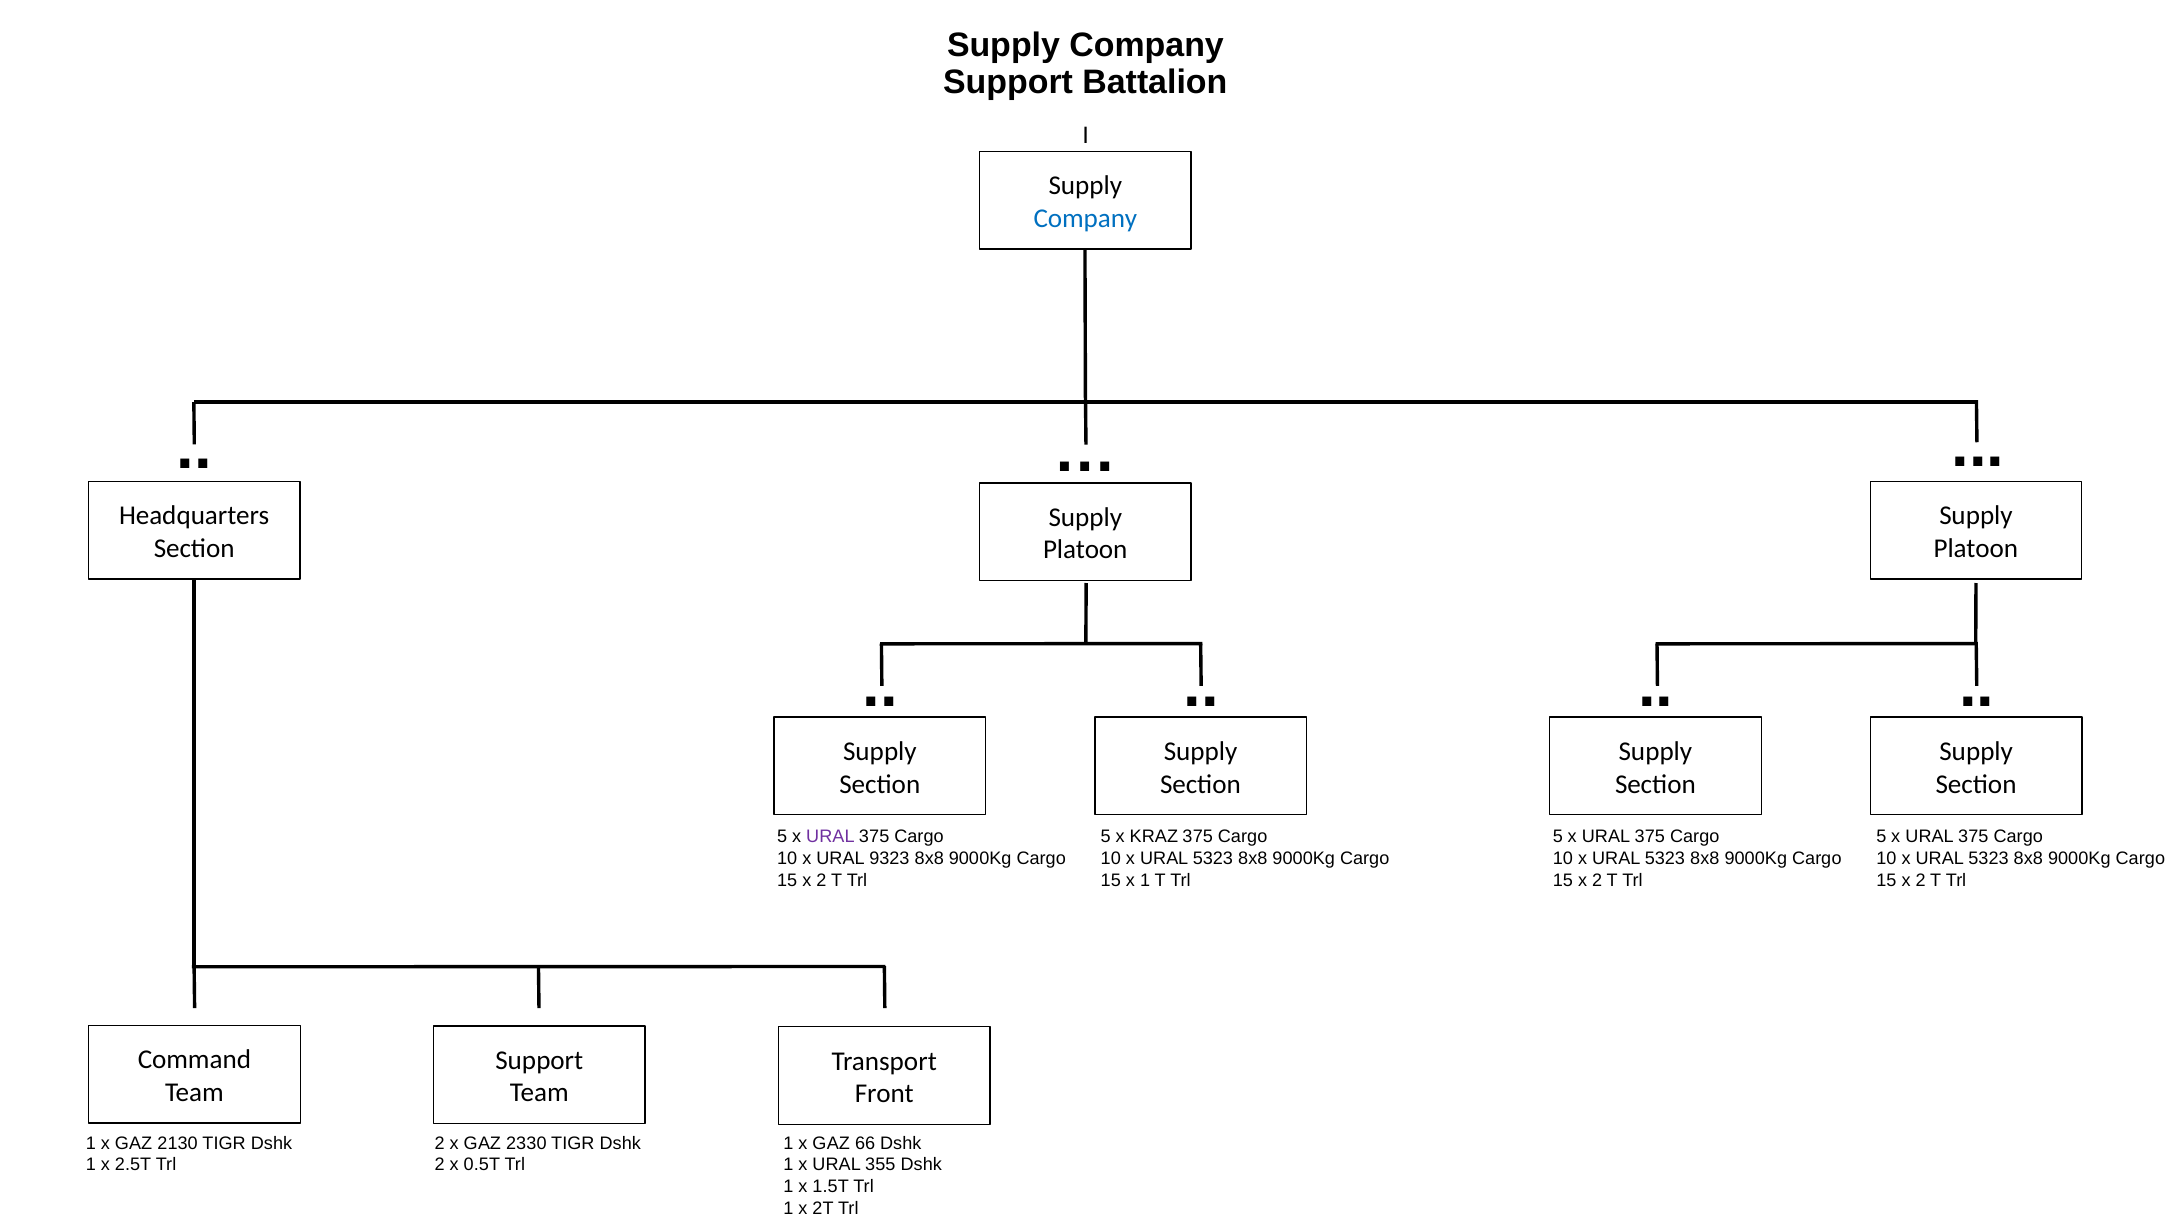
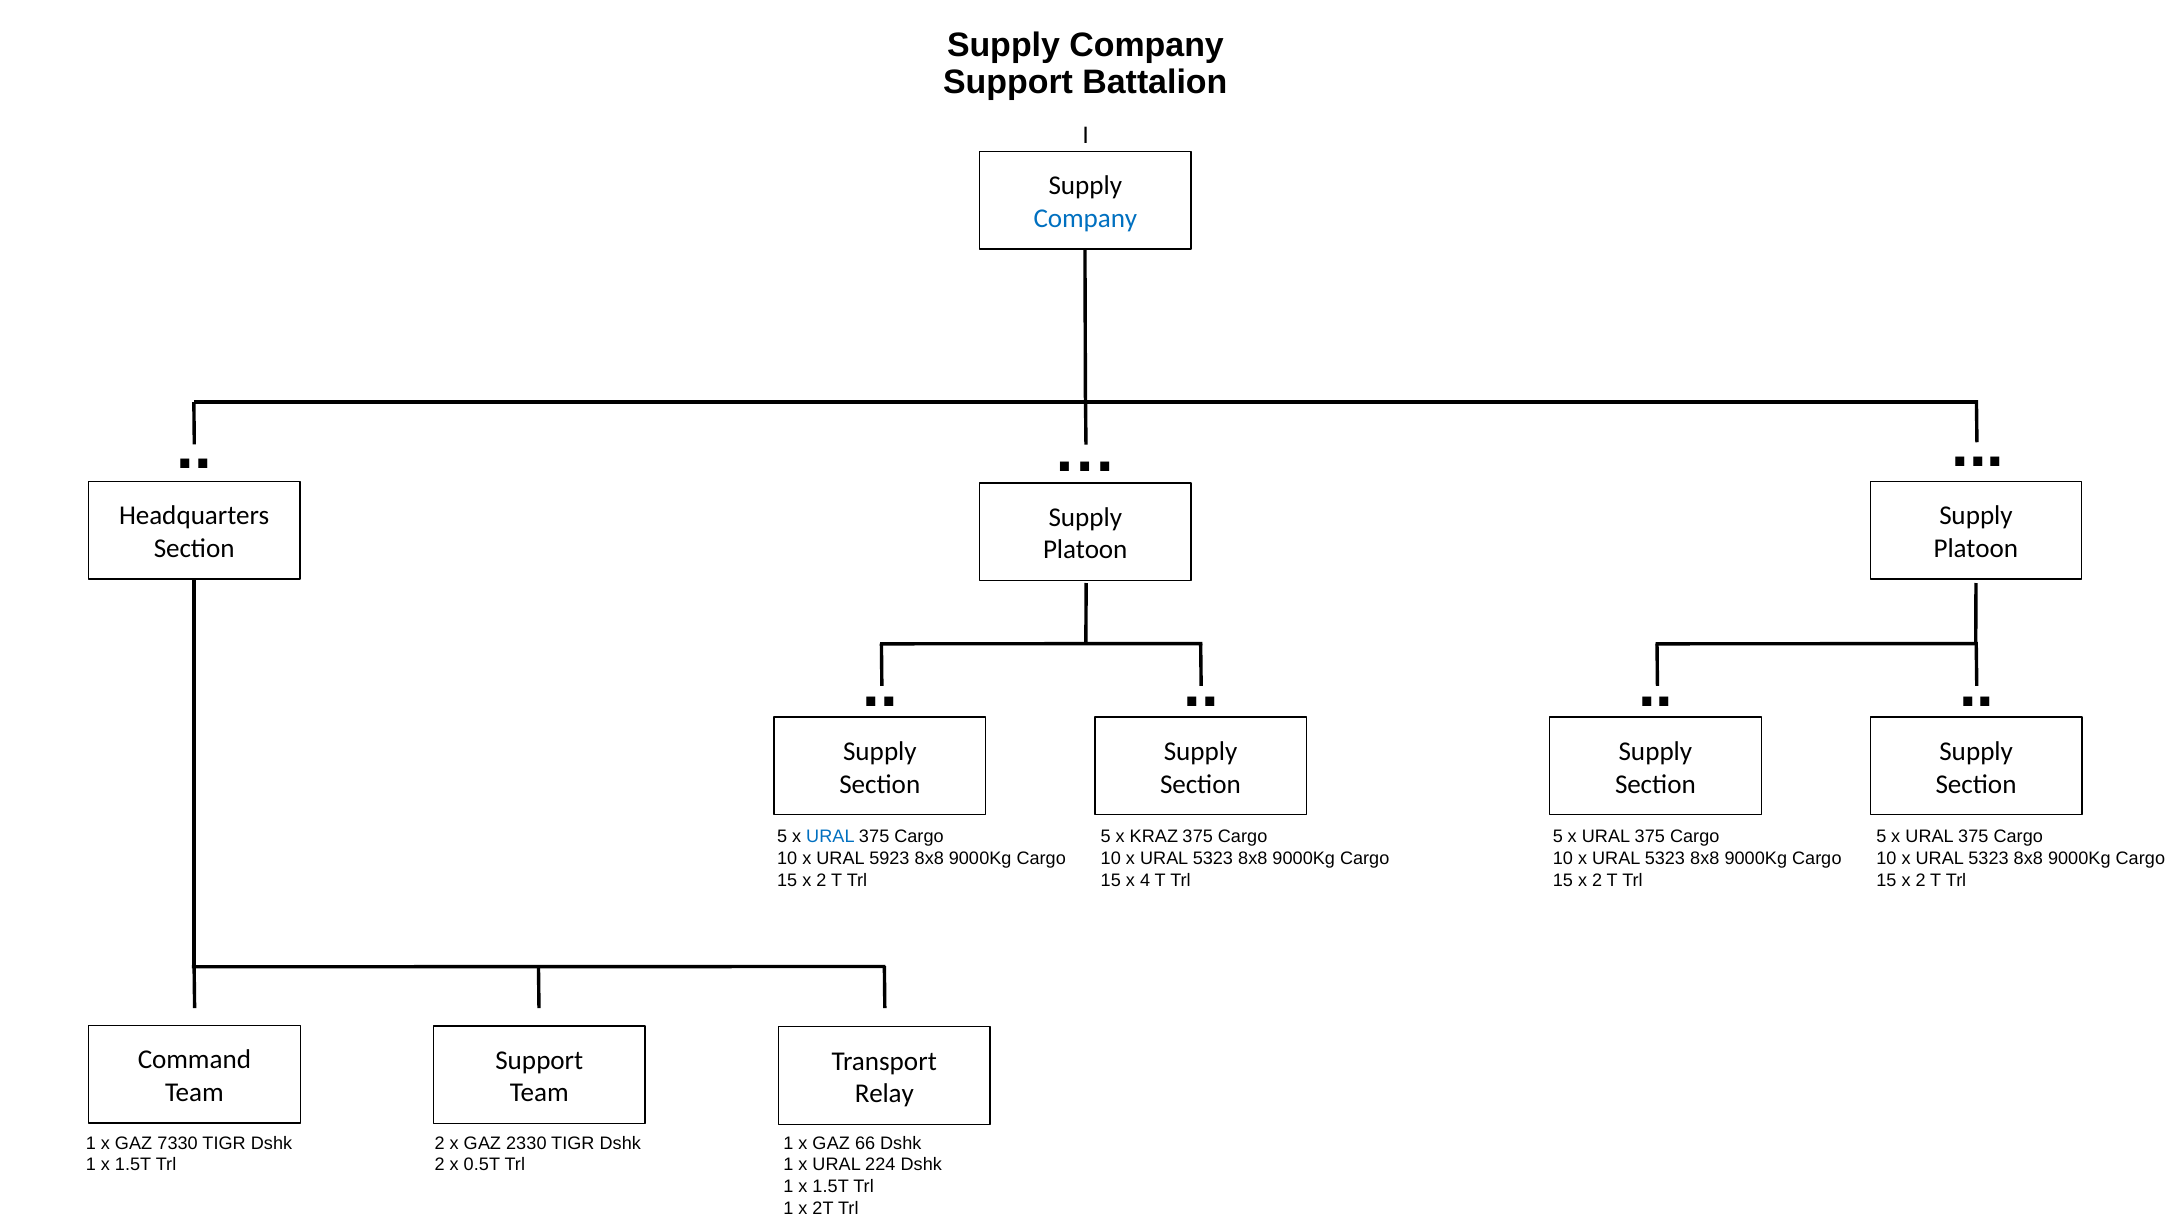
URAL colour: purple -> blue (830, 837)
9323: 9323 -> 5923 (889, 859)
x 1: 1 -> 4 (1145, 880)
Front: Front -> Relay (884, 1094)
2130: 2130 -> 7330 (178, 1143)
2.5T: 2.5T -> 1.5T (133, 1165)
355: 355 -> 224 (880, 1165)
